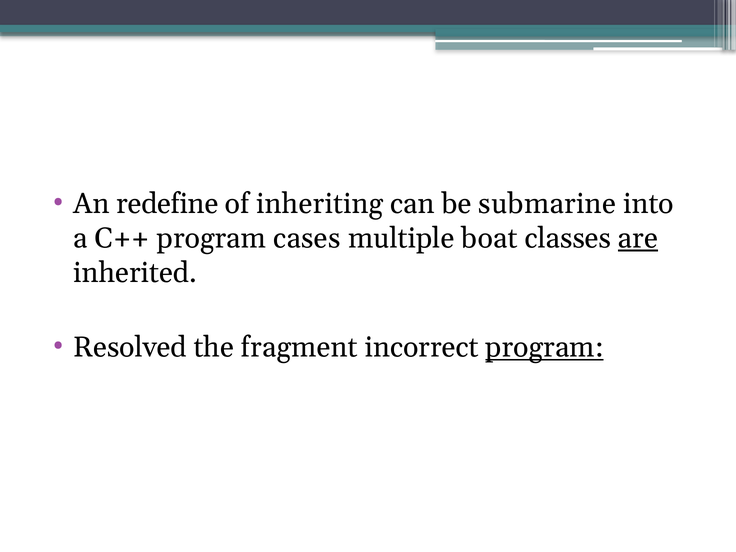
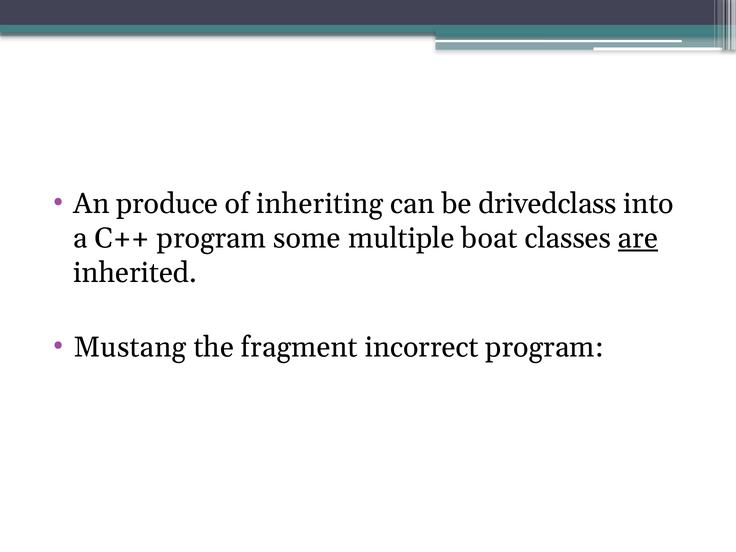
redefine: redefine -> produce (167, 204)
submarine: submarine -> drivedclass (547, 204)
cases: cases -> some (307, 238)
Resolved: Resolved -> Mustang (130, 347)
program underline: present -> none (545, 347)
